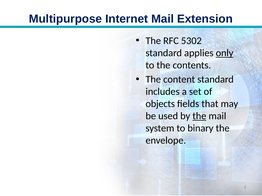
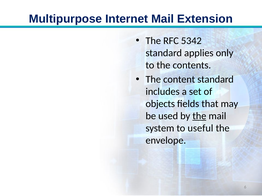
5302: 5302 -> 5342 (191, 41)
only underline: present -> none (225, 53)
binary: binary -> useful (200, 129)
